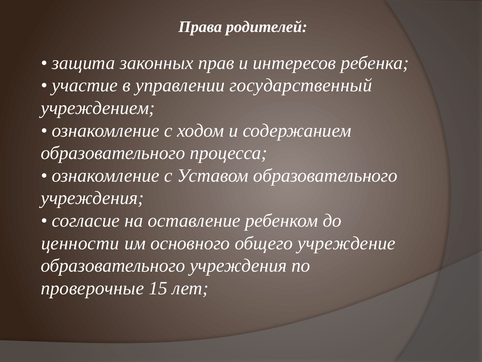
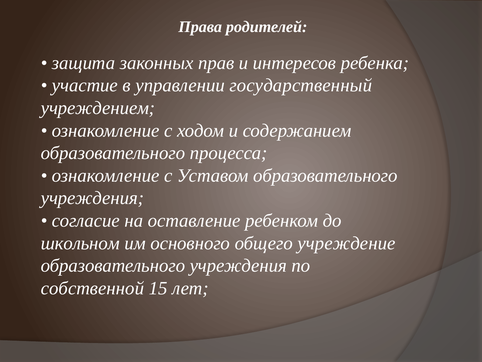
ценности: ценности -> школьном (80, 243)
проверочные: проверочные -> собственной (92, 288)
